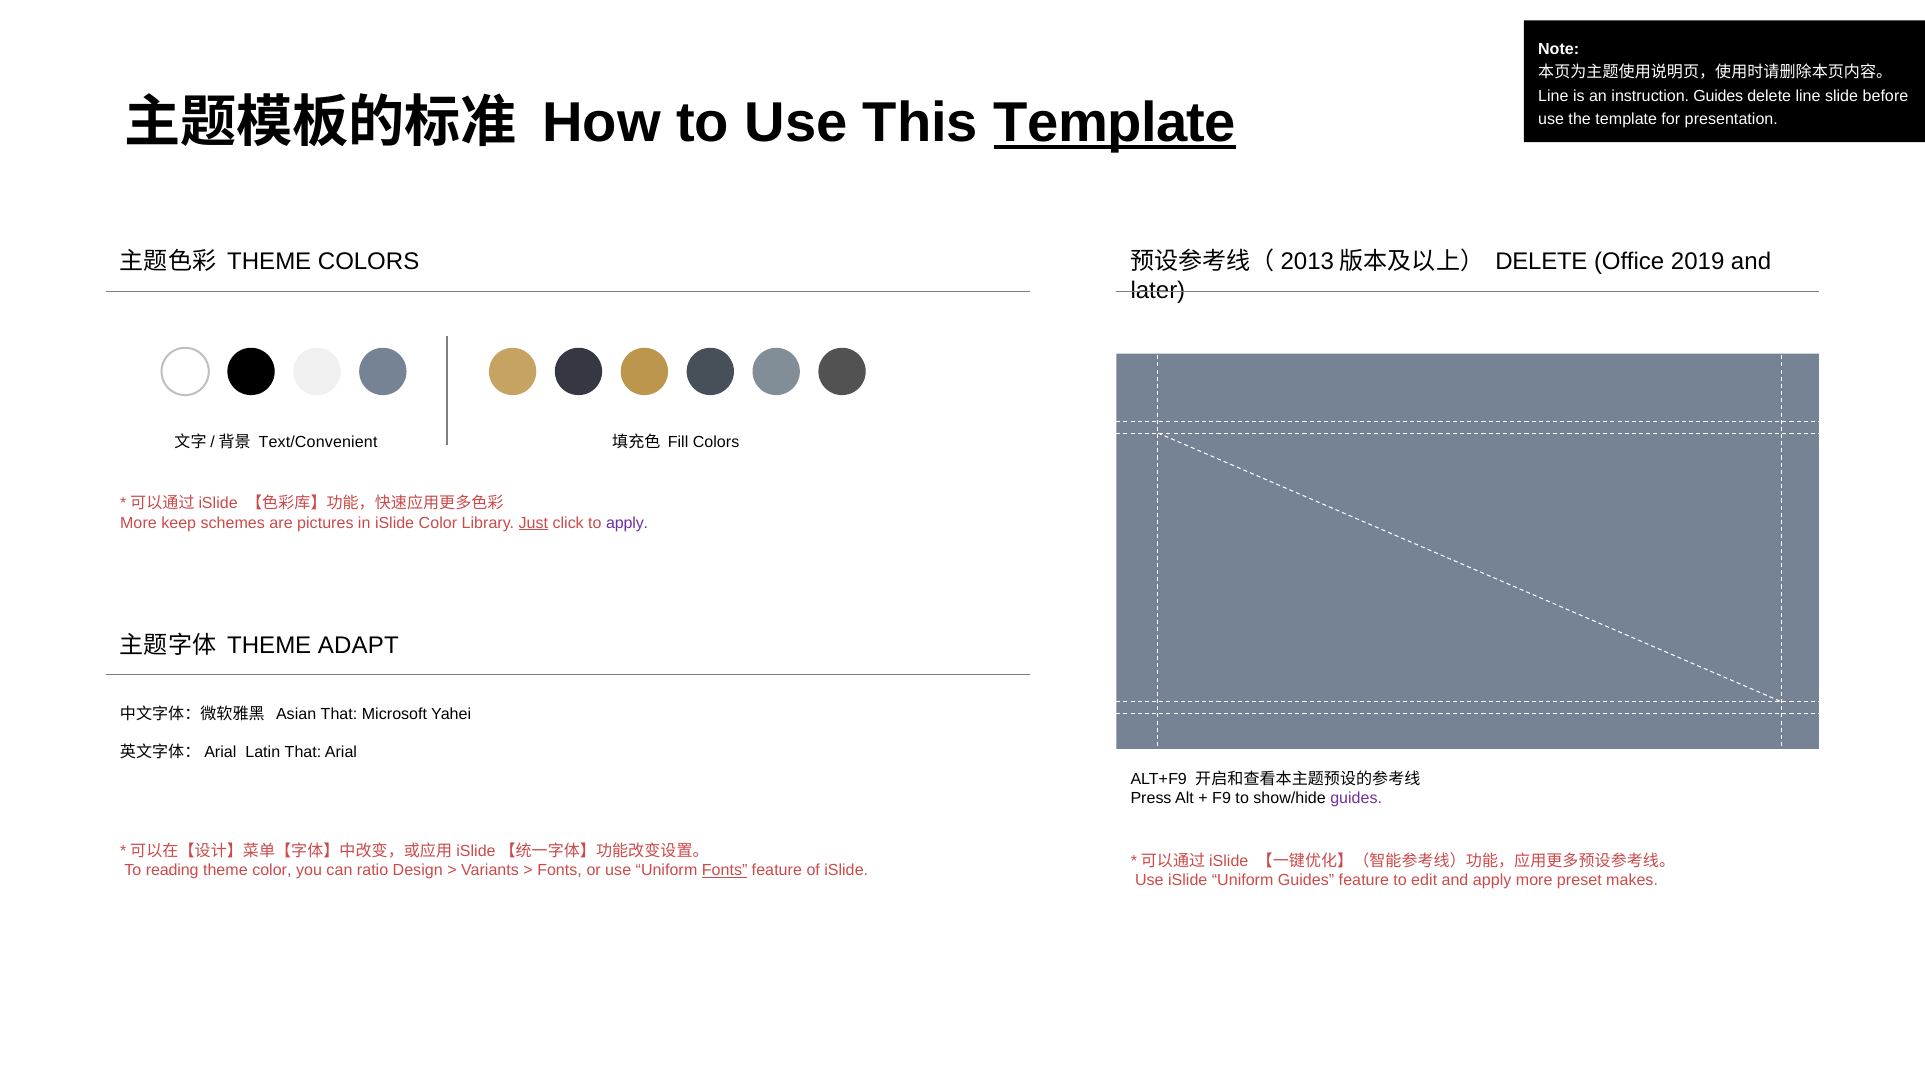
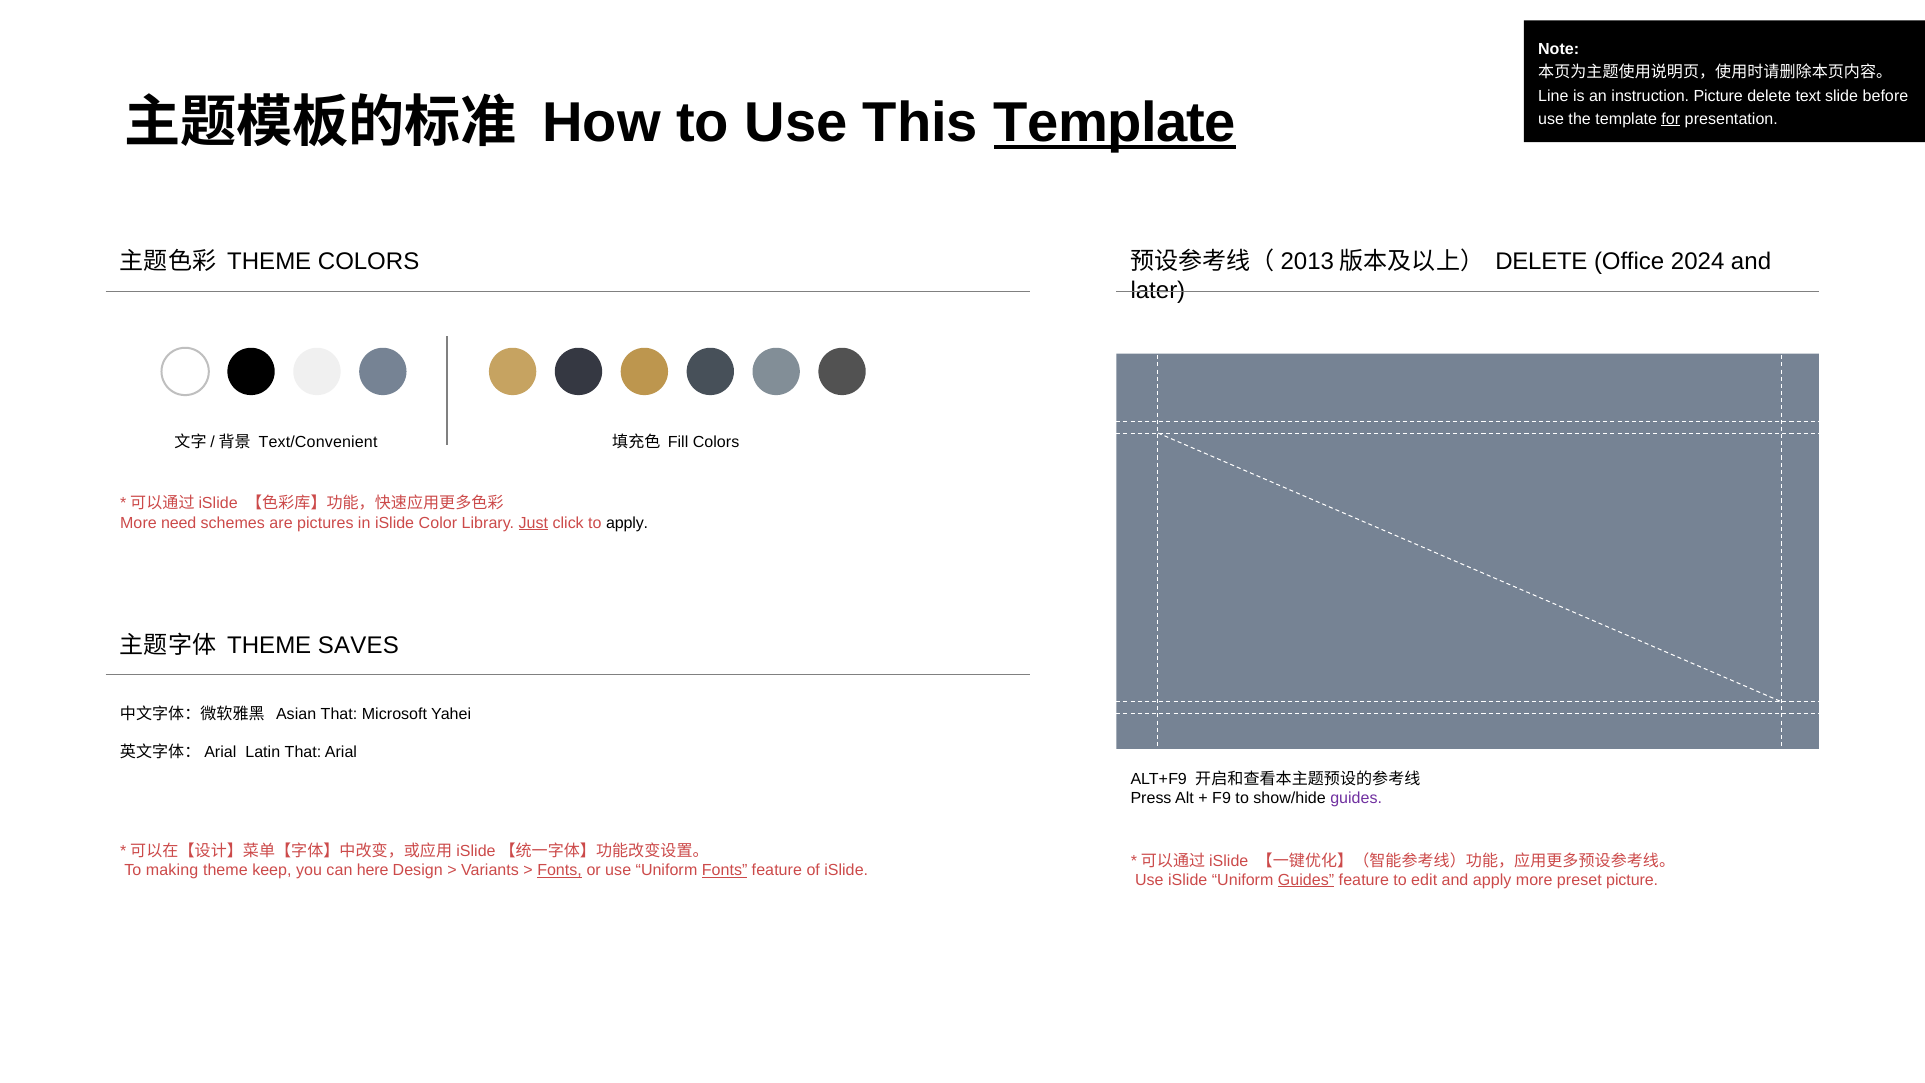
instruction Guides: Guides -> Picture (1718, 96)
delete line: line -> text (1808, 96)
for underline: none -> present (1671, 119)
2019: 2019 -> 2024 (1698, 262)
keep: keep -> need (179, 523)
apply colour: purple -> black (627, 523)
ADAPT: ADAPT -> SAVES (358, 646)
reading: reading -> making (172, 870)
theme color: color -> keep (272, 870)
ratio: ratio -> here (373, 870)
Fonts underline: none -> present (560, 870)
Guides underline: none -> present (1306, 880)
preset makes: makes -> picture (1632, 880)
